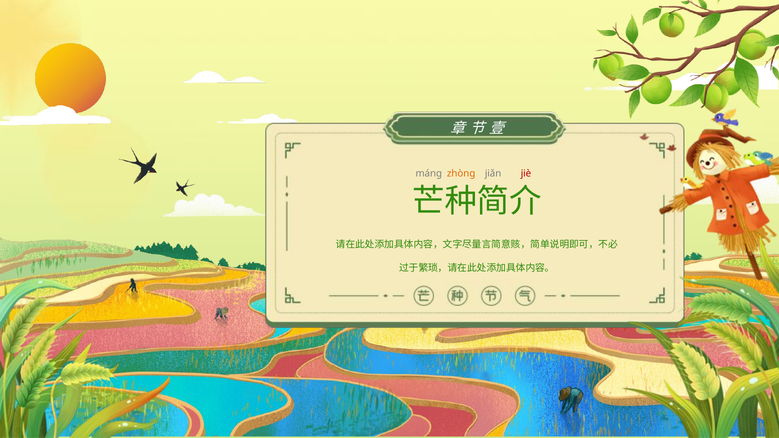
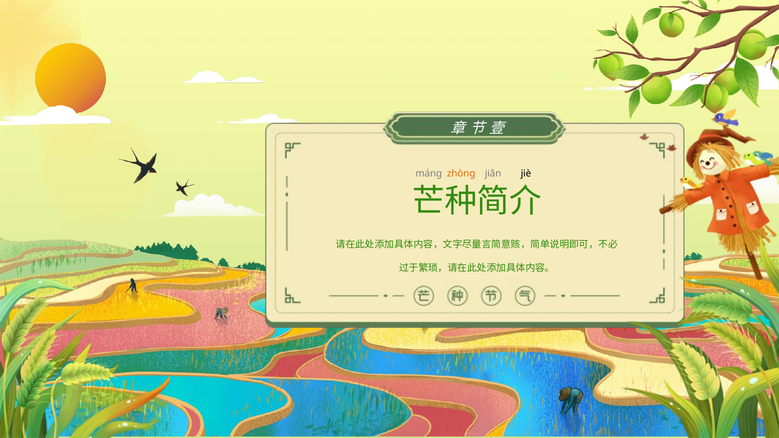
jiè colour: red -> black (526, 174)
